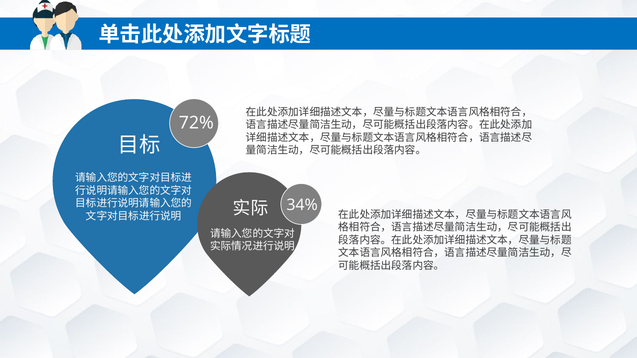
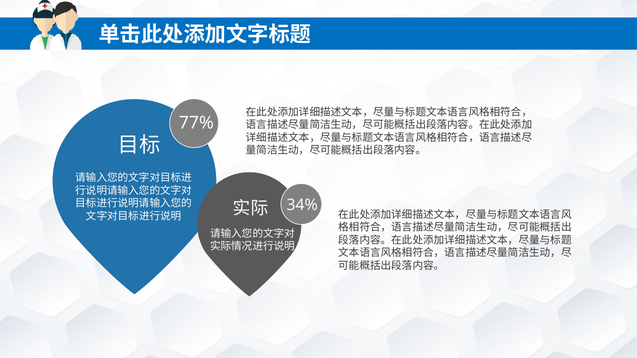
72%: 72% -> 77% (196, 123)
